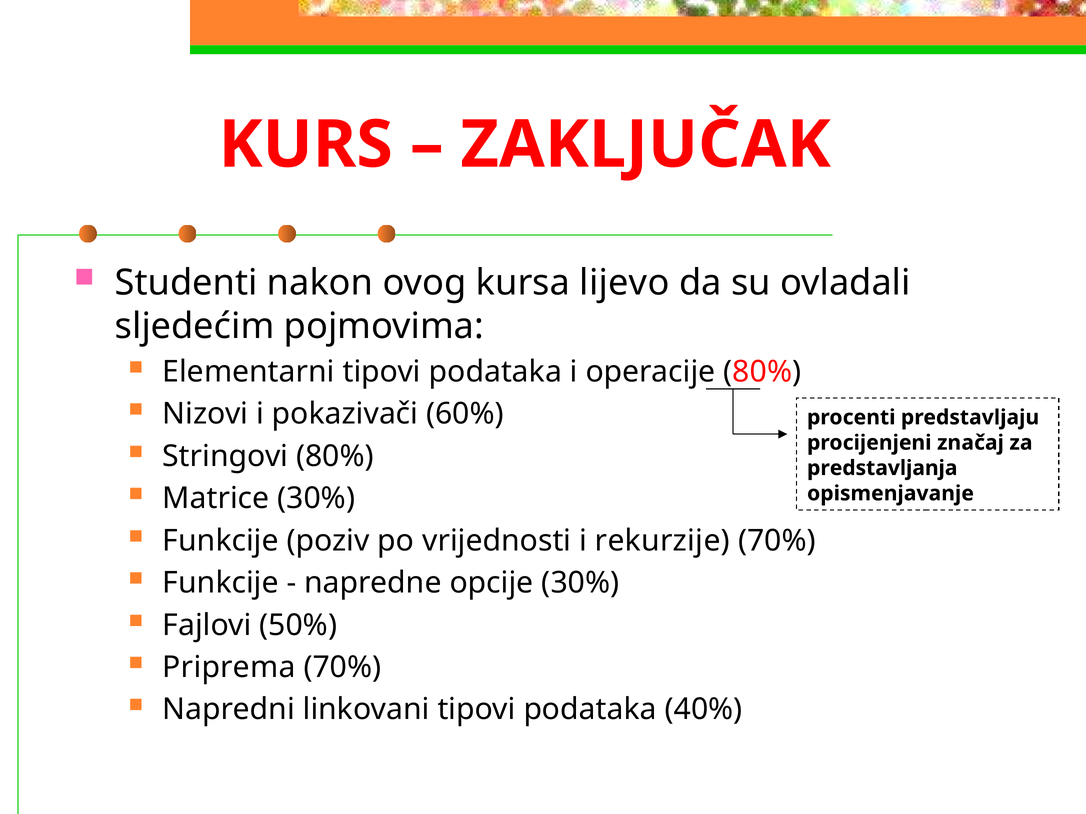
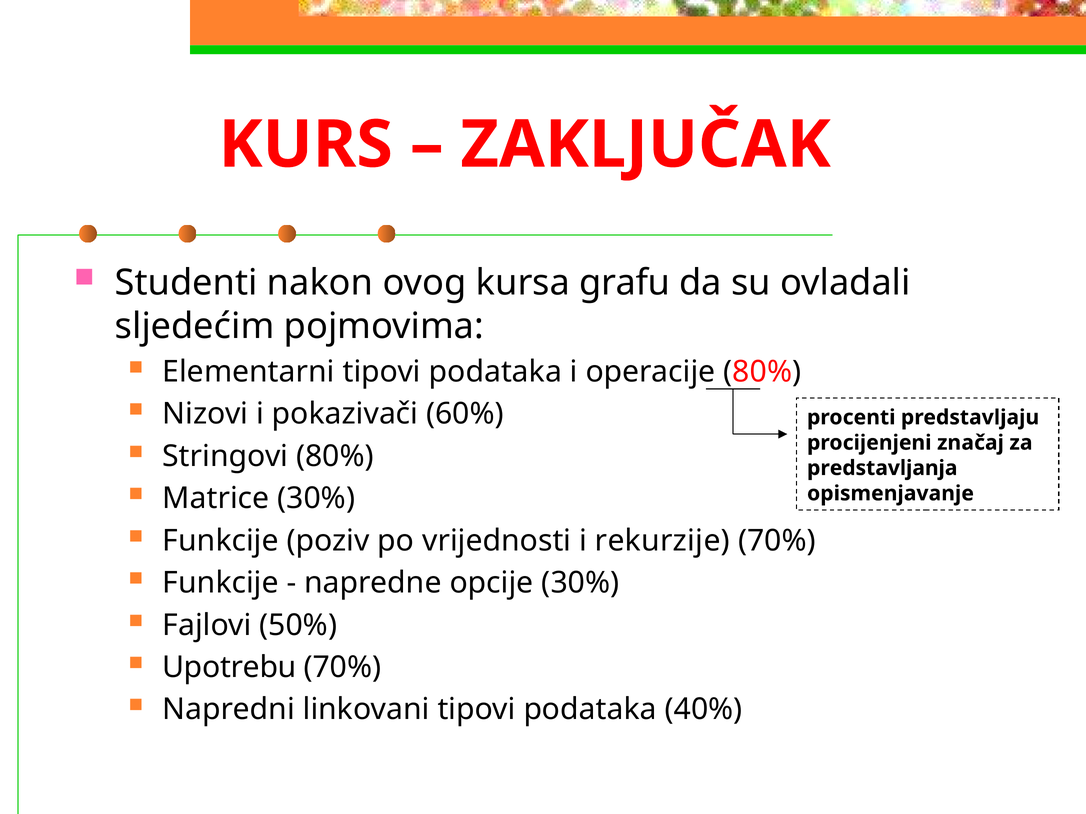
lijevo: lijevo -> grafu (625, 283)
Priprema: Priprema -> Upotrebu (229, 668)
